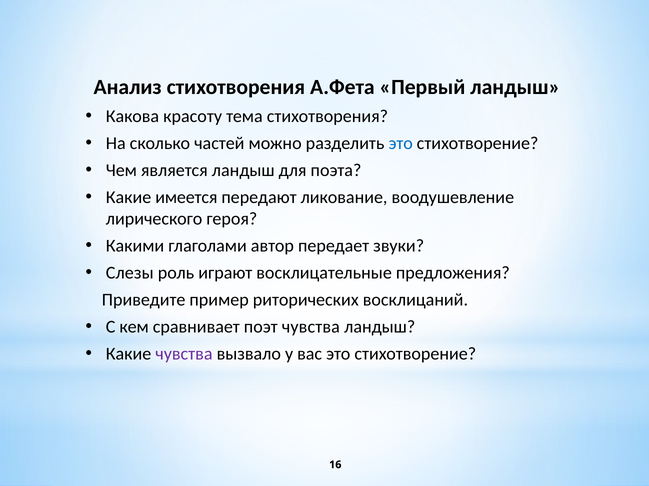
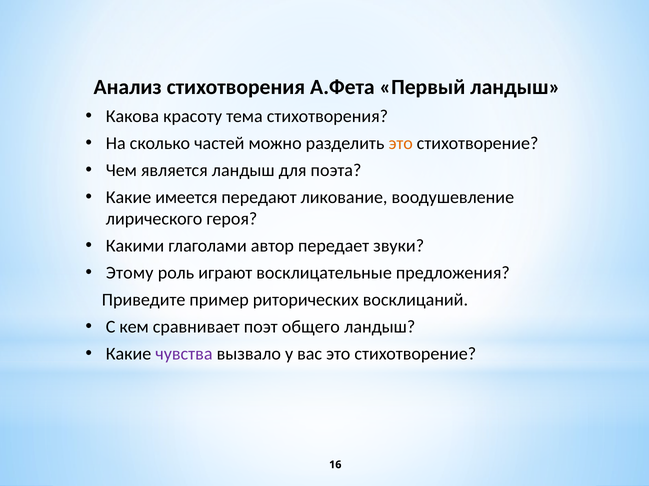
это colour: blue -> orange (401, 143)
Слезы: Слезы -> Этому (130, 273)
поэт чувства: чувства -> общего (311, 327)
